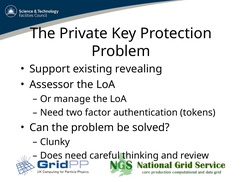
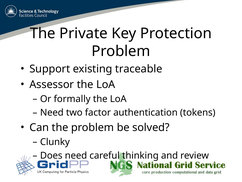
revealing: revealing -> traceable (139, 69)
manage: manage -> formally (72, 99)
